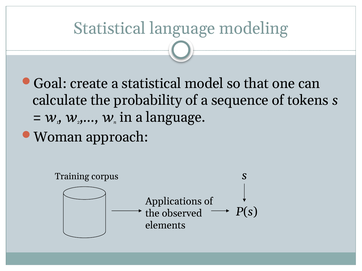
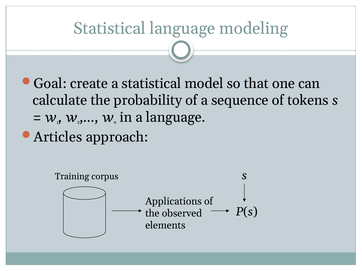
Woman: Woman -> Articles (58, 137)
